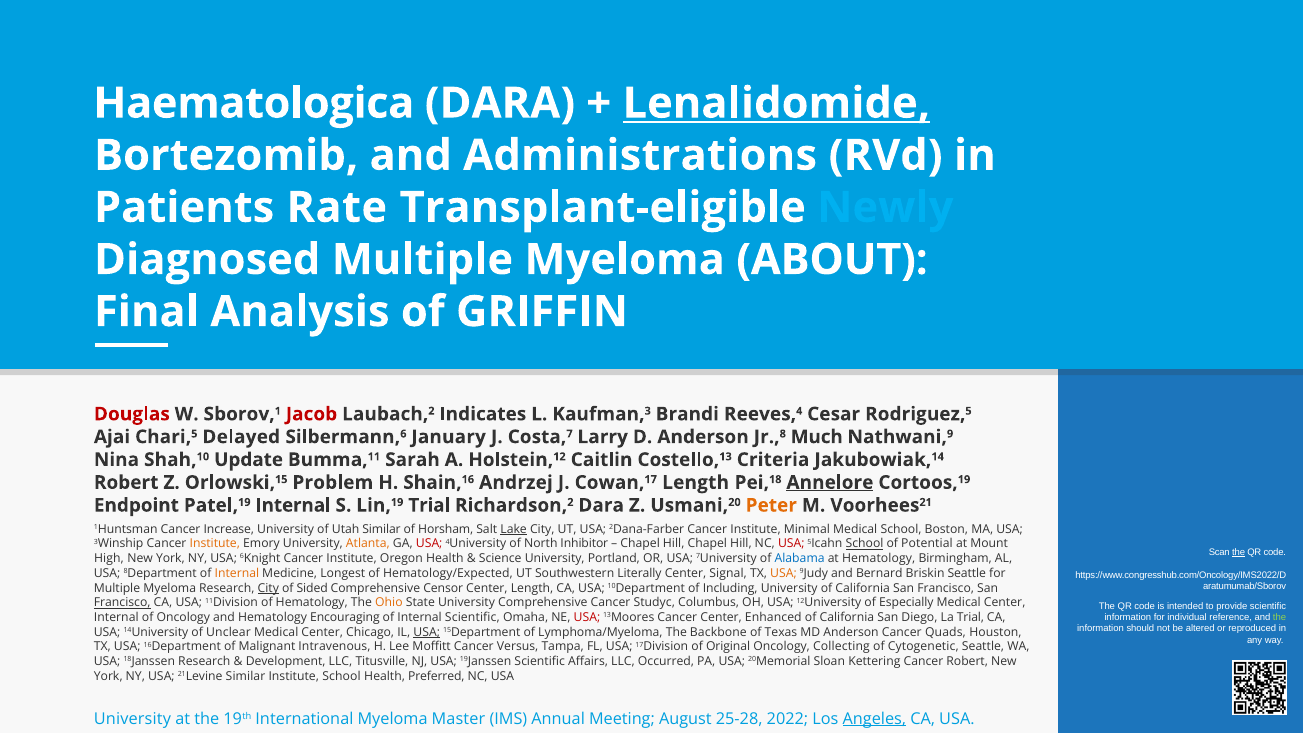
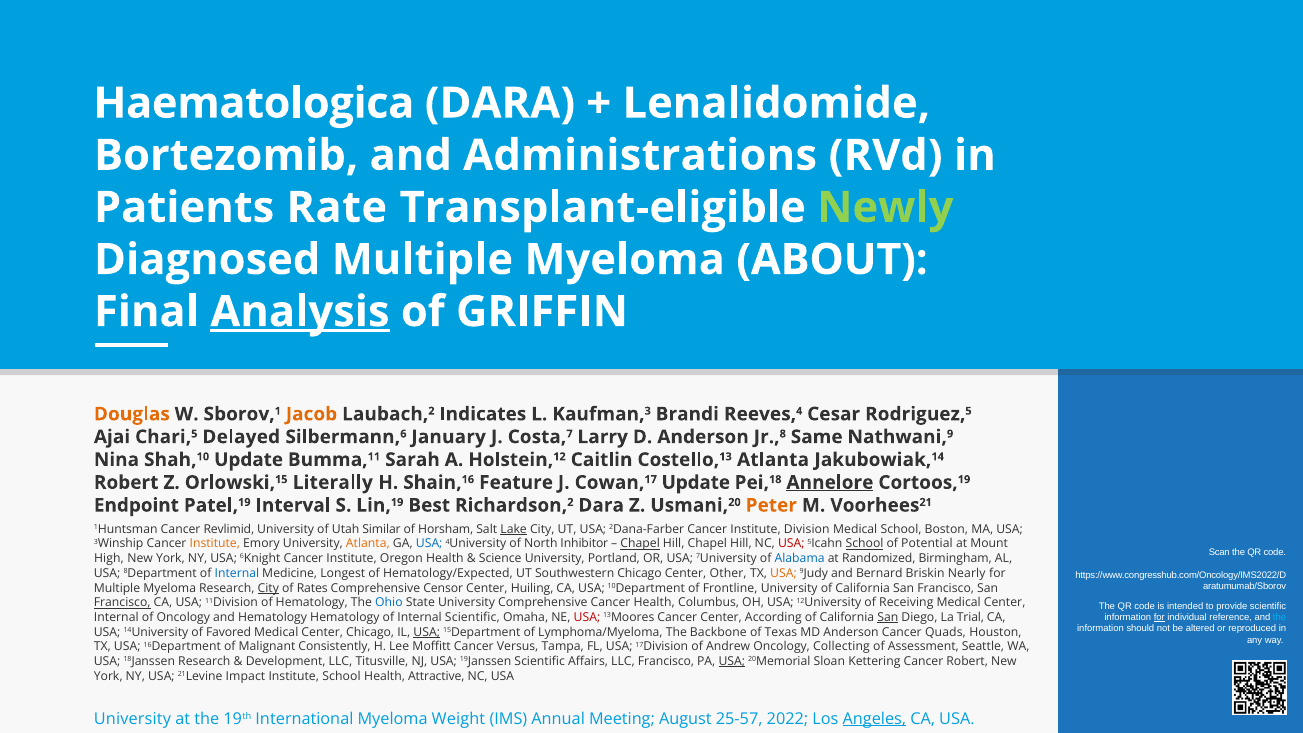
Lenalidomide underline: present -> none (776, 103)
Newly colour: light blue -> light green (885, 208)
Analysis underline: none -> present (300, 312)
Douglas colour: red -> orange (132, 414)
Jacob colour: red -> orange (311, 414)
Much: Much -> Same (817, 437)
Costello,13 Criteria: Criteria -> Atlanta (773, 460)
Problem: Problem -> Literally (333, 482)
Andrzej: Andrzej -> Feature (516, 482)
Cowan,17 Length: Length -> Update (696, 482)
Patel,19 Internal: Internal -> Interval (293, 505)
Lin,19 Trial: Trial -> Best (429, 505)
Increase: Increase -> Revlimid (229, 529)
Minimal: Minimal -> Division (807, 529)
USA colour: red -> blue (429, 544)
Chapel underline: none -> present (640, 544)
the underline: present -> none (1239, 552)
at Hematology: Hematology -> Randomized (879, 559)
Internal colour: orange -> blue (237, 573)
Southwestern Literally: Literally -> Chicago (639, 573)
Signal: Signal -> Other (728, 573)
Briskin Seattle: Seattle -> Nearly (967, 573)
Sided: Sided -> Rates (312, 588)
Center Length: Length -> Huiling (532, 588)
Including: Including -> Frontline (730, 588)
Ohio colour: orange -> blue (389, 603)
Cancer Studyc: Studyc -> Health (654, 603)
Especially: Especially -> Receiving (906, 603)
for underline: none -> present (1159, 617)
the colour: light green -> light blue (1280, 617)
Hematology Encouraging: Encouraging -> Hematology (345, 617)
Enhanced: Enhanced -> According (773, 617)
San underline: none -> present (888, 617)
Unclear: Unclear -> Favored (229, 632)
Intravenous: Intravenous -> Consistently (335, 647)
Original: Original -> Andrew (728, 647)
Cytogenetic: Cytogenetic -> Assessment (923, 647)
LLC Occurred: Occurred -> Francisco (666, 661)
USA underline: none -> present (732, 661)
21Levine Similar: Similar -> Impact (246, 676)
Preferred: Preferred -> Attractive (436, 676)
Master: Master -> Weight (458, 719)
25-28: 25-28 -> 25-57 (739, 719)
